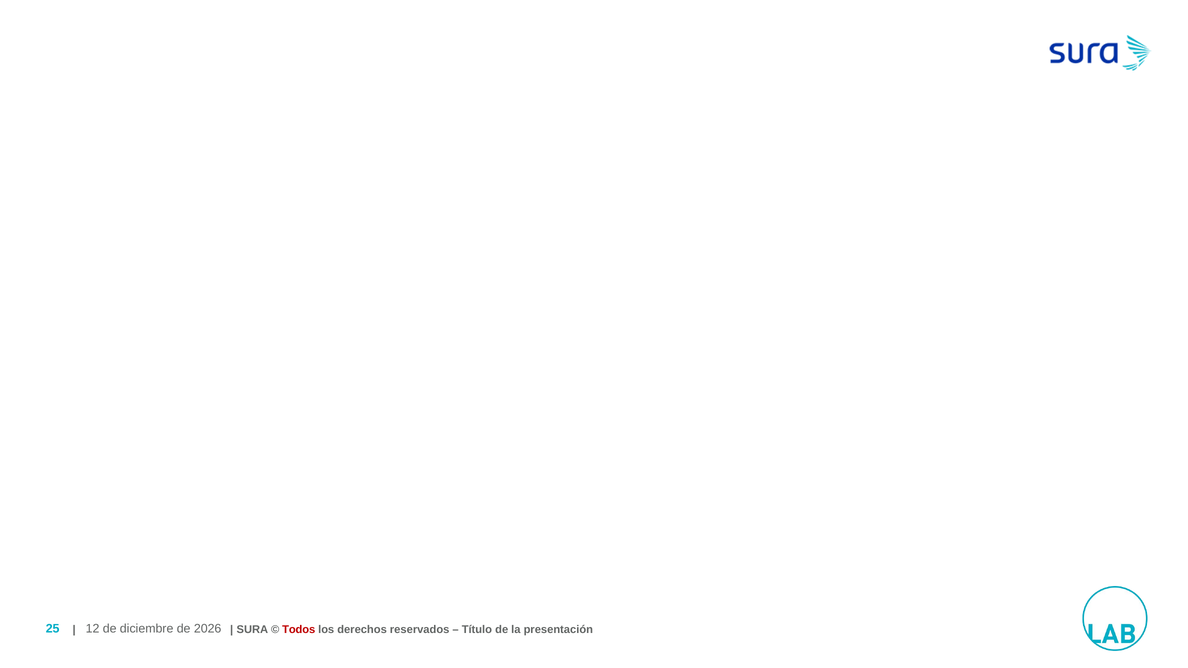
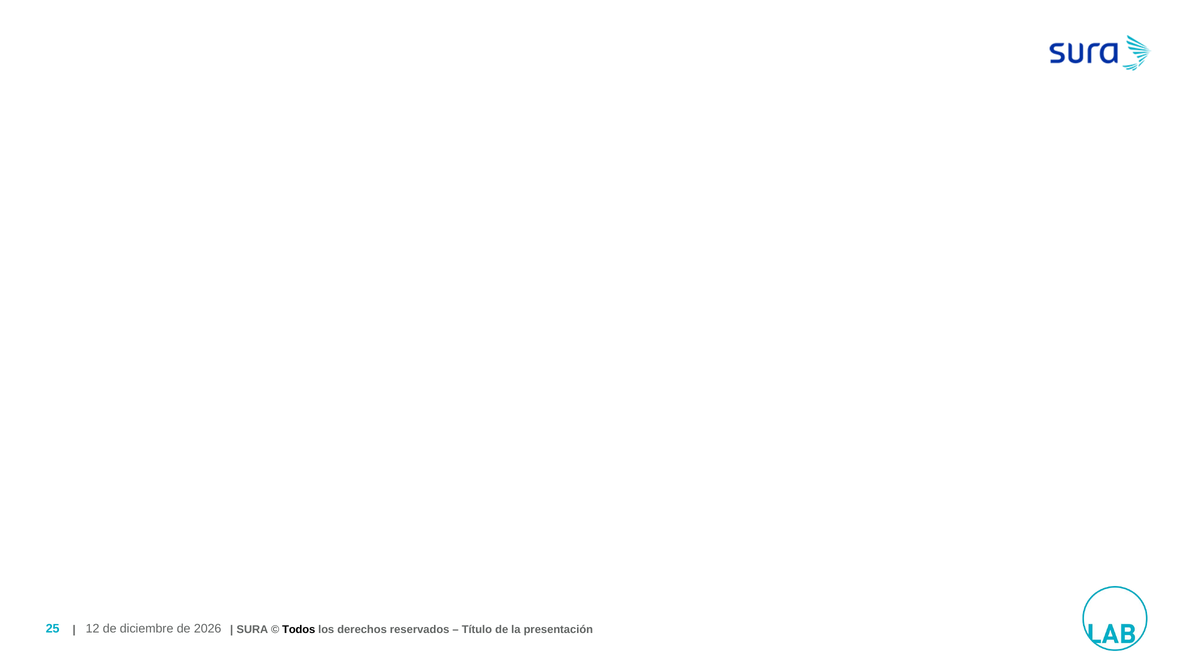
Todos colour: red -> black (299, 630)
